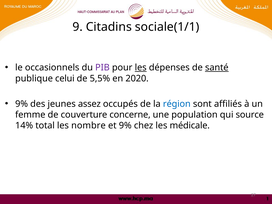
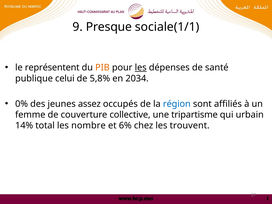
Citadins: Citadins -> Presque (109, 27)
occasionnels: occasionnels -> représentent (52, 68)
PIB colour: purple -> orange (102, 68)
santé underline: present -> none (217, 68)
5,5%: 5,5% -> 5,8% (100, 78)
2020: 2020 -> 2034 (137, 78)
9%: 9% -> 0% (22, 104)
concerne: concerne -> collective (130, 115)
population: population -> tripartisme (195, 115)
source: source -> urbain (250, 115)
et 9%: 9% -> 6% (125, 126)
médicale: médicale -> trouvent (190, 126)
